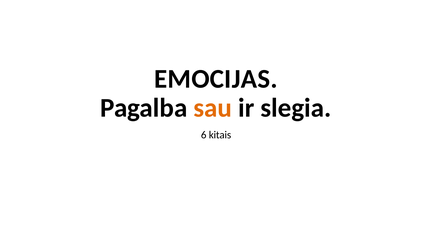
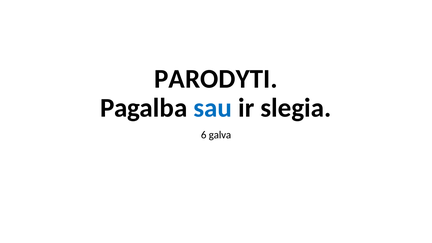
EMOCIJAS: EMOCIJAS -> PARODYTI (216, 79)
sau colour: orange -> blue (213, 108)
kitais: kitais -> galva (220, 135)
